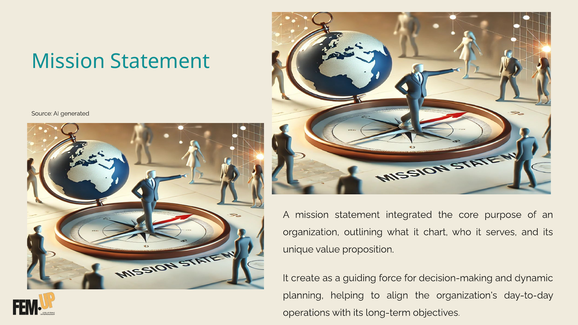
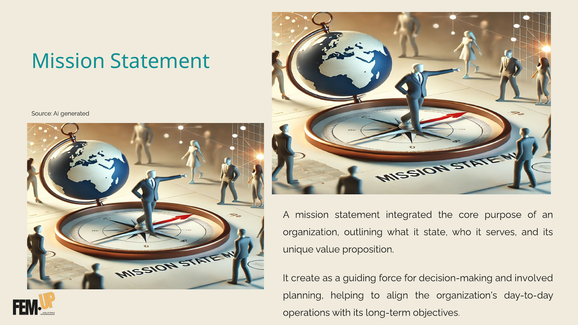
chart: chart -> state (436, 232)
dynamic: dynamic -> involved (534, 278)
